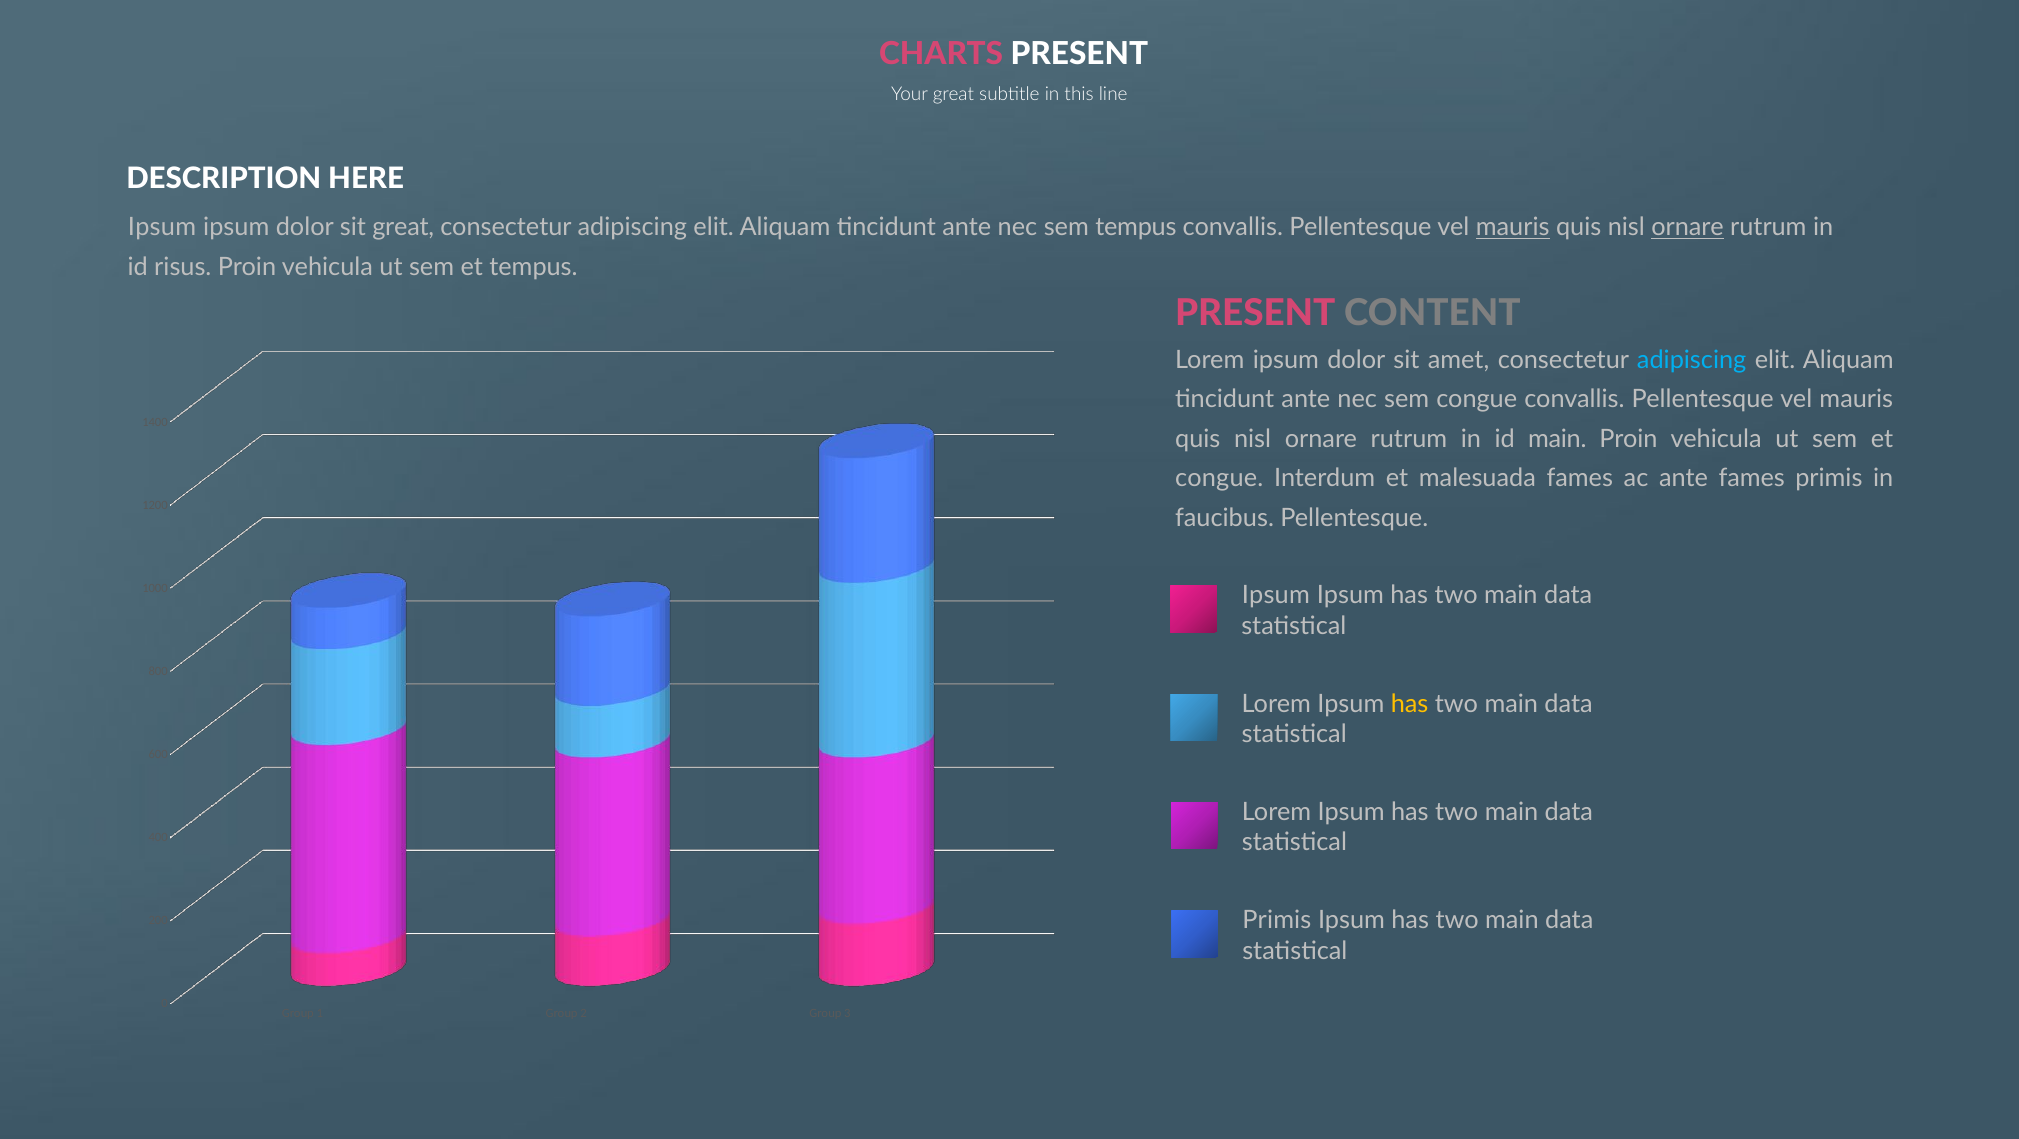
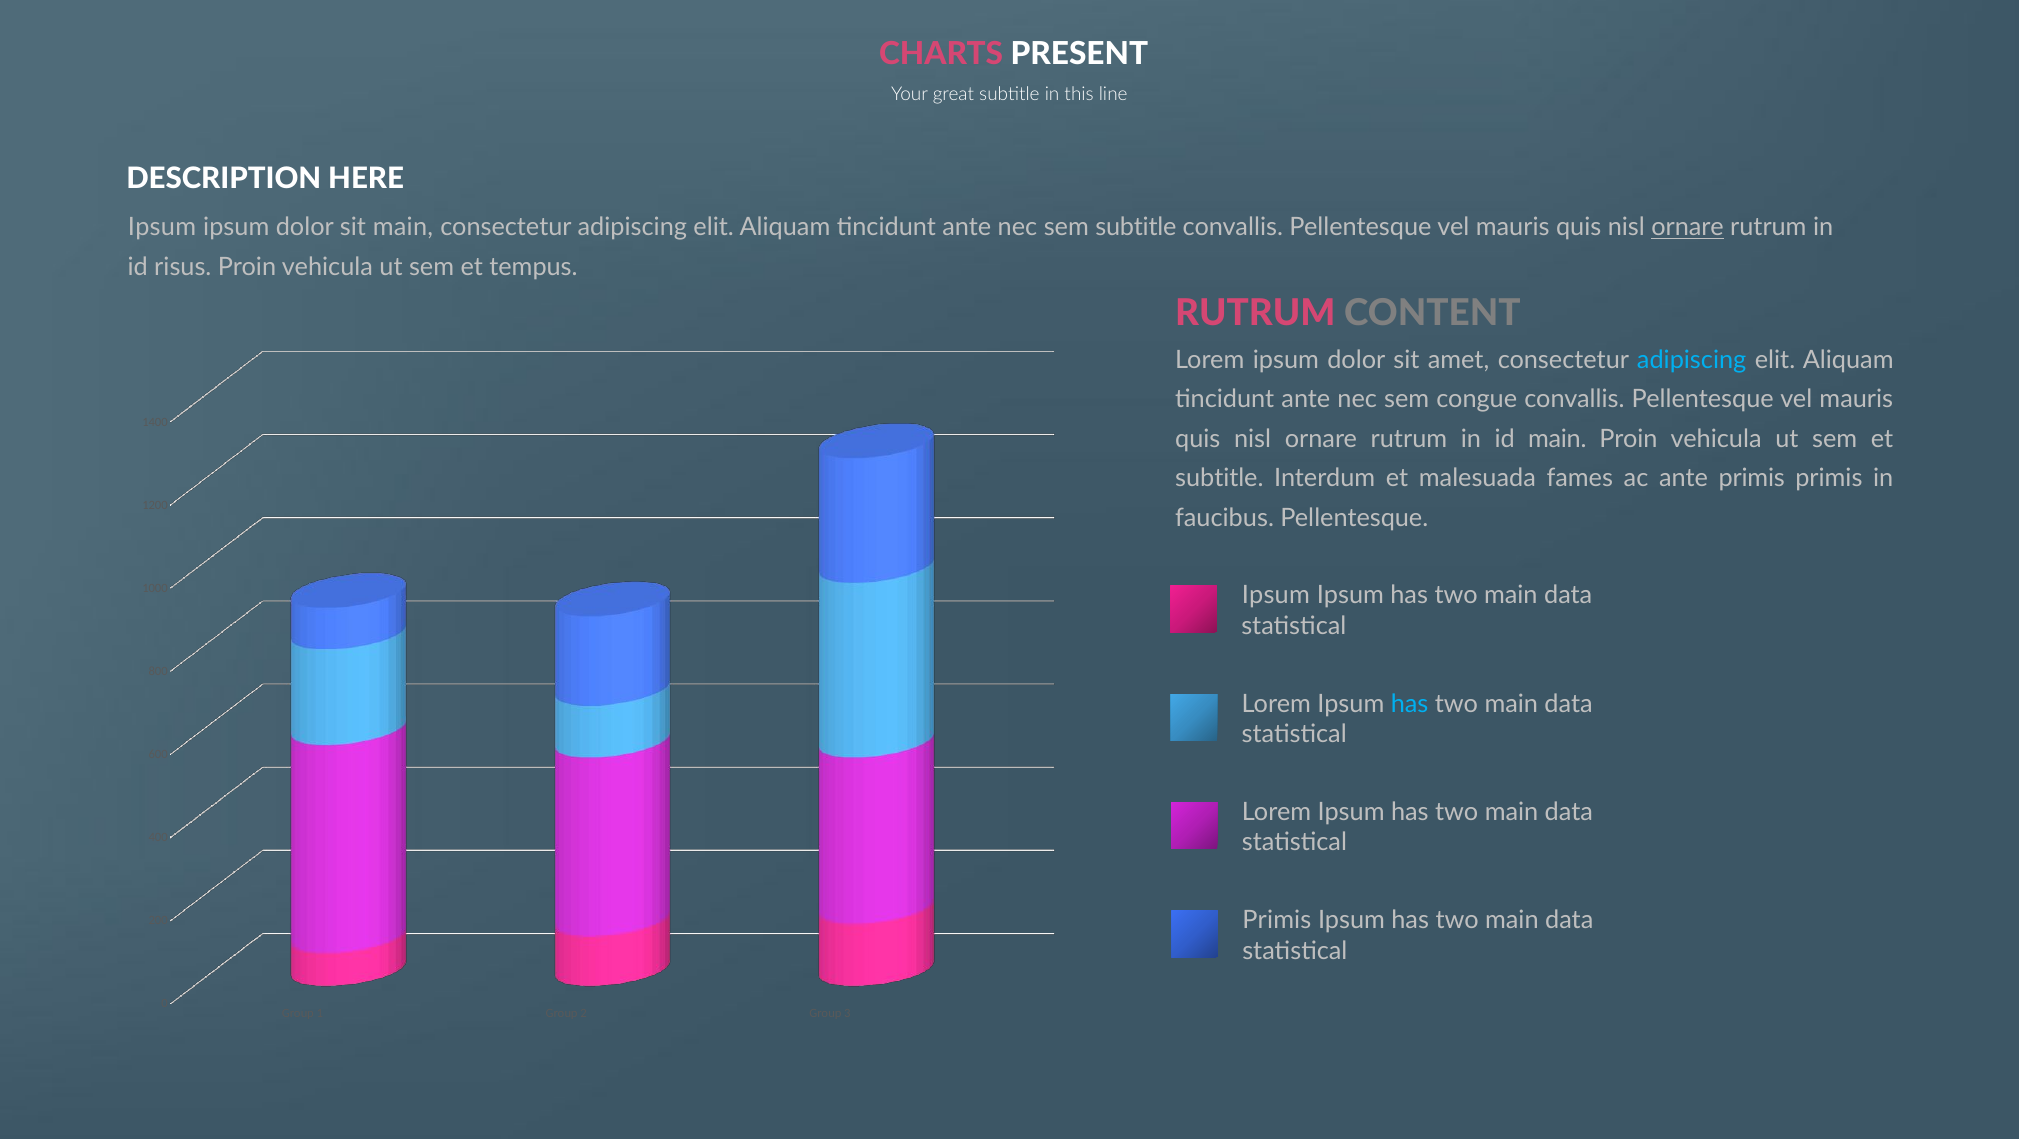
sit great: great -> main (403, 227)
sem tempus: tempus -> subtitle (1136, 227)
mauris underline: present -> none (1513, 227)
PRESENT: PRESENT -> RUTRUM (1255, 313)
congue: congue -> subtitle (1219, 478)
ante fames: fames -> primis (1752, 478)
has colour: yellow -> light blue (1410, 704)
